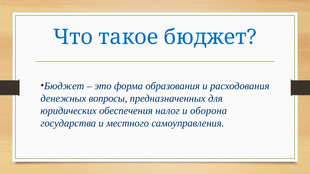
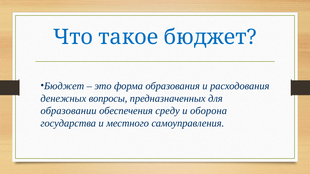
юридических: юридических -> образовании (69, 111)
налог: налог -> среду (168, 111)
